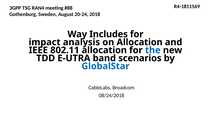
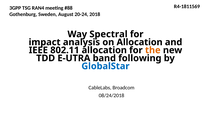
Includes: Includes -> Spectral (108, 34)
the colour: blue -> orange (153, 50)
scenarios: scenarios -> following (140, 58)
